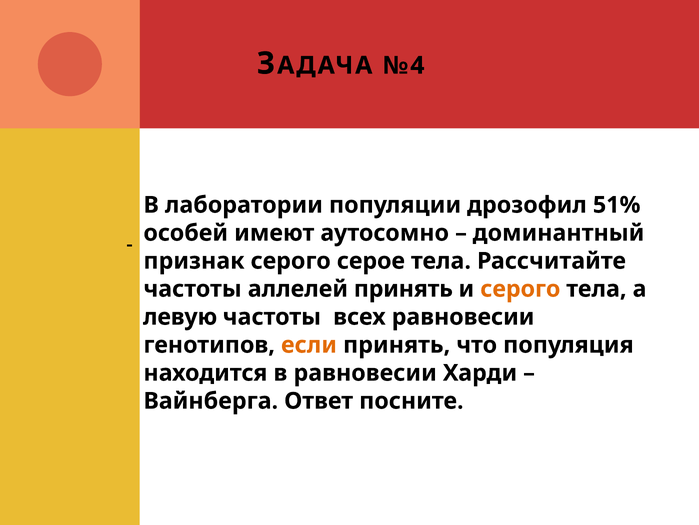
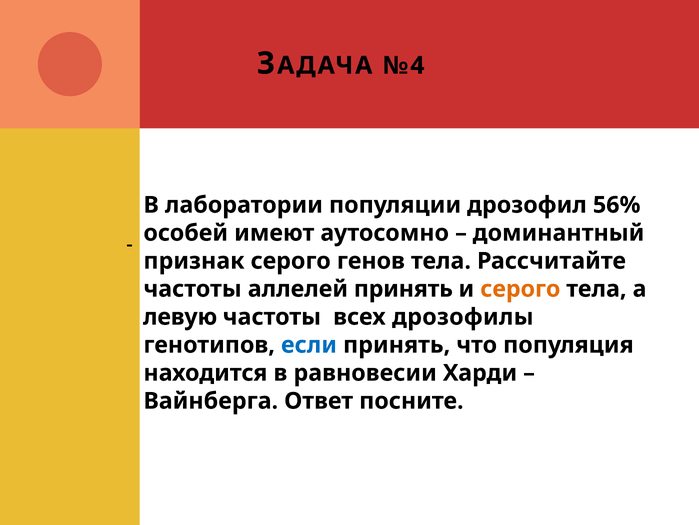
51%: 51% -> 56% (617, 205)
серое: серое -> генов (371, 261)
всех равновесии: равновесии -> дрозофилы (463, 317)
если colour: orange -> blue (309, 345)
